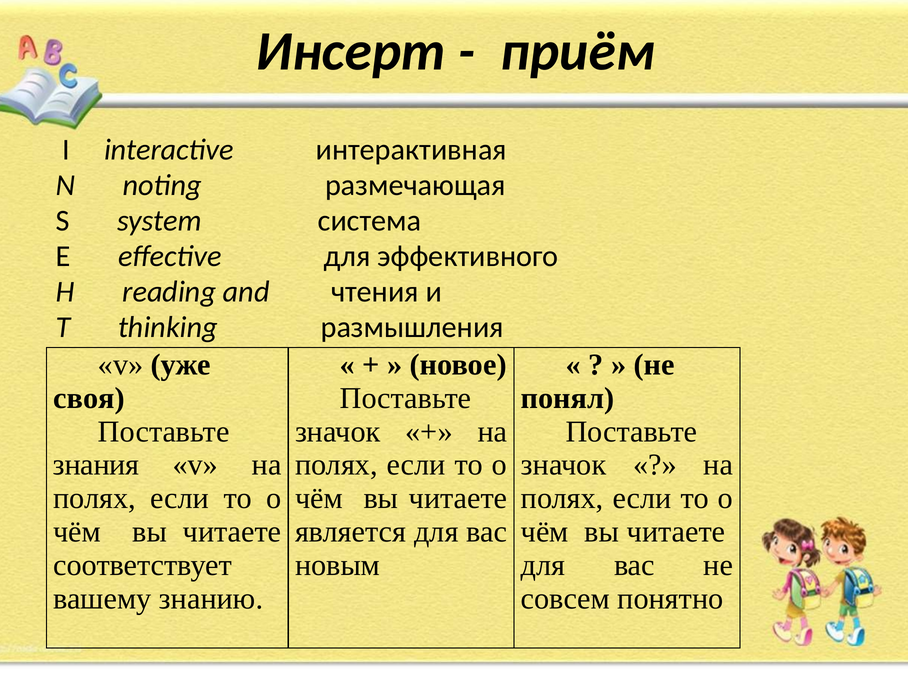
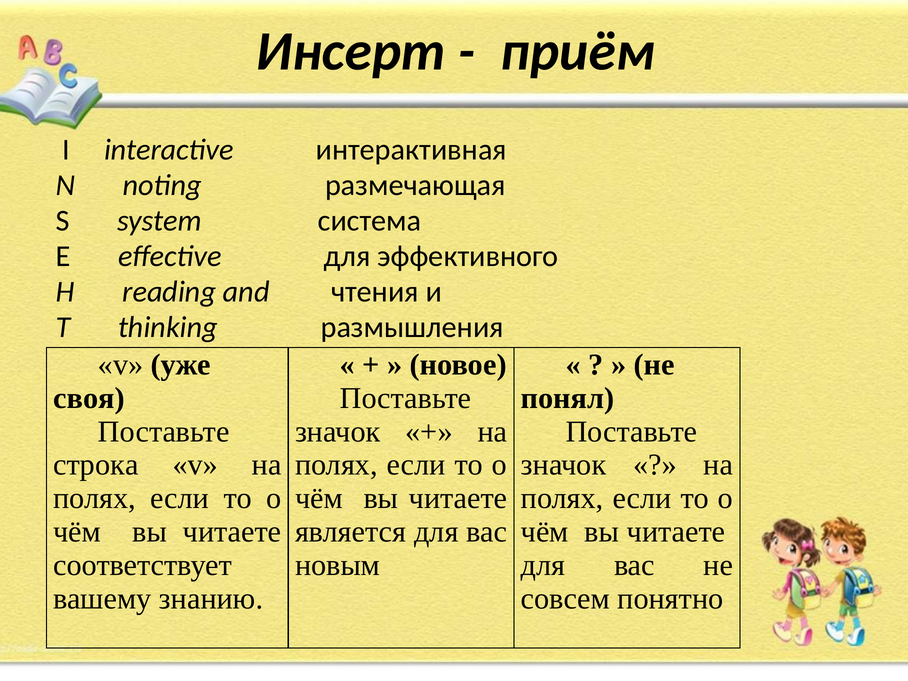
знания: знания -> строка (96, 465)
